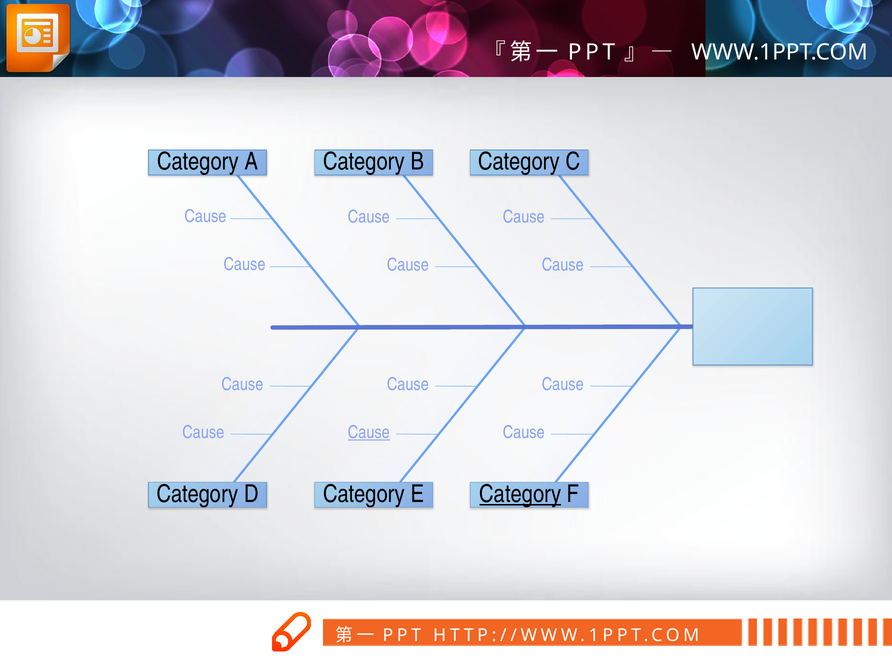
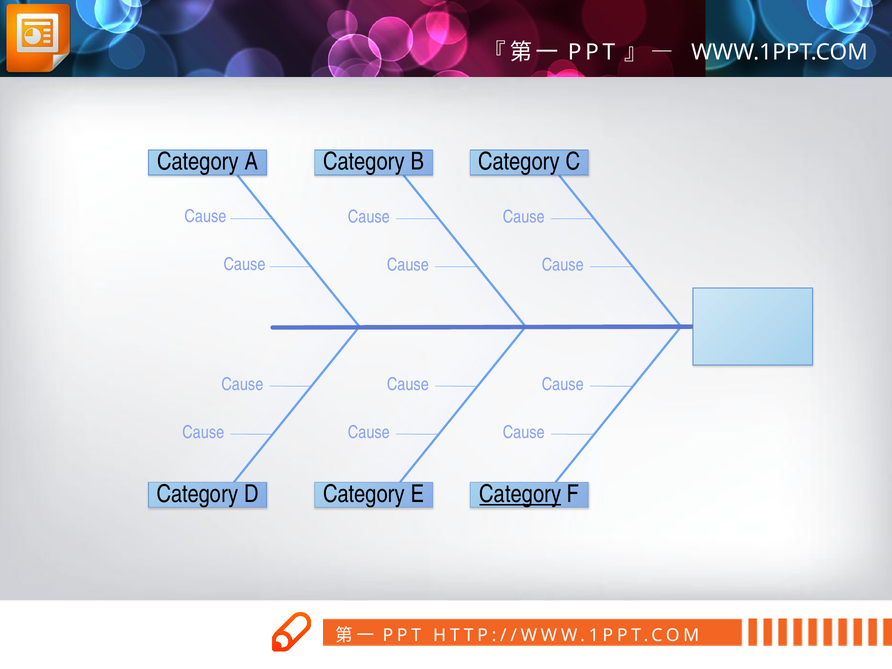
Cause underline: present -> none (369, 432)
